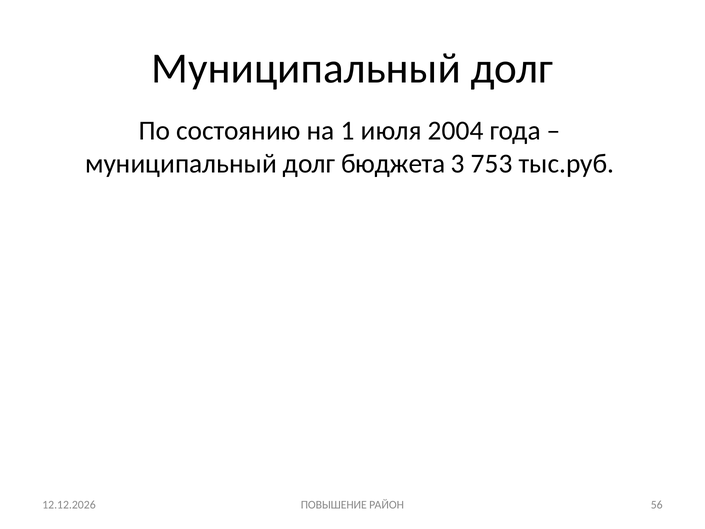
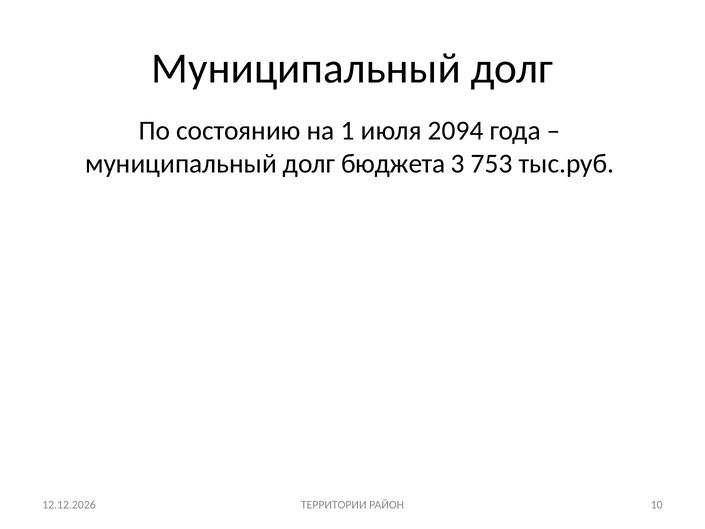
2004: 2004 -> 2094 (456, 131)
ПОВЫШЕНИЕ: ПОВЫШЕНИЕ -> ТЕРРИТОРИИ (334, 505)
56: 56 -> 10 (657, 505)
